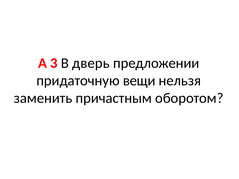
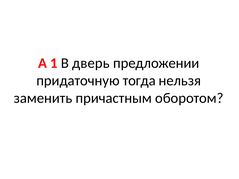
3: 3 -> 1 (54, 63)
вещи: вещи -> тогда (139, 81)
